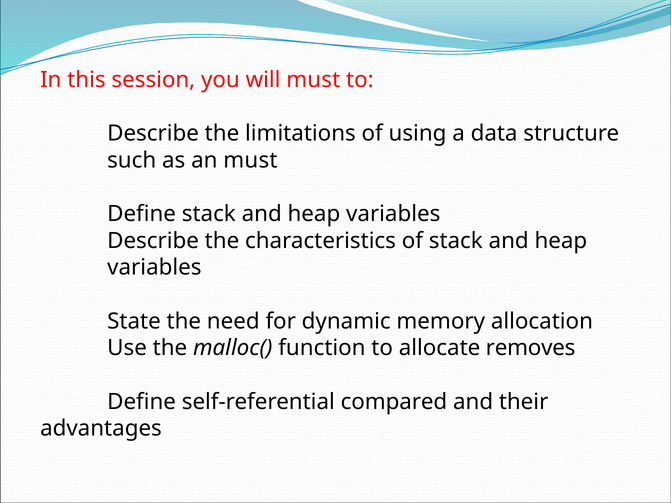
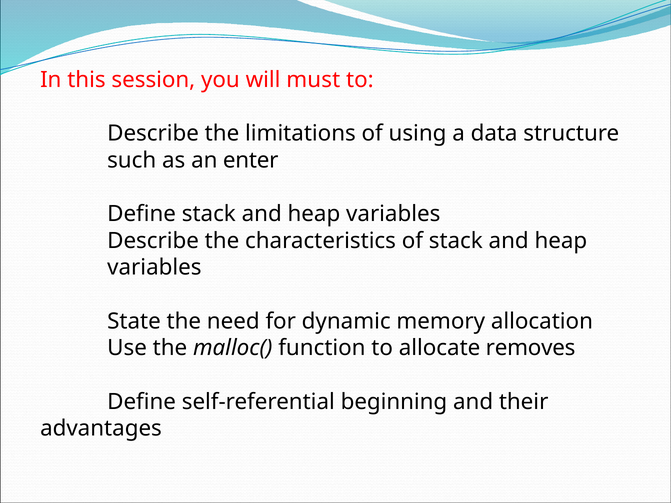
an must: must -> enter (251, 160)
compared: compared -> beginning (394, 402)
